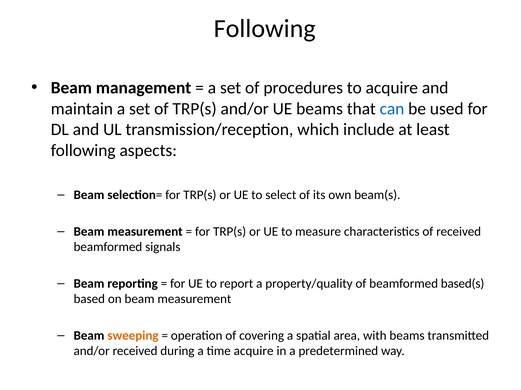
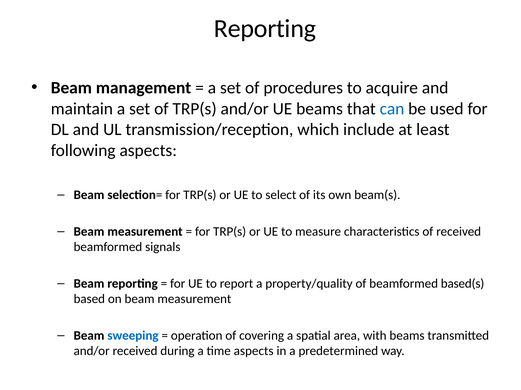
Following: Following -> Reporting (265, 29)
sweeping colour: orange -> blue (133, 336)
time acquire: acquire -> aspects (254, 352)
